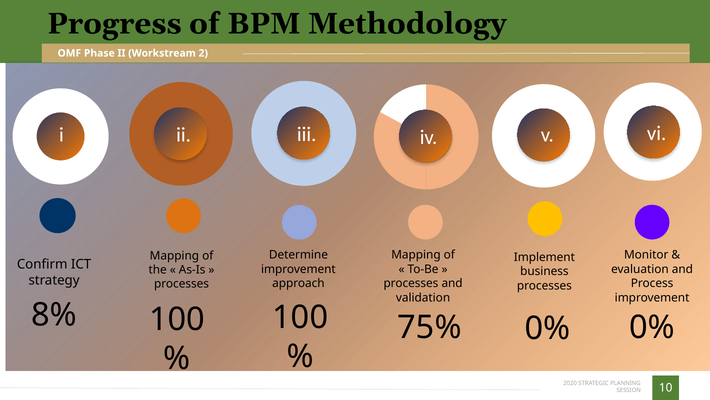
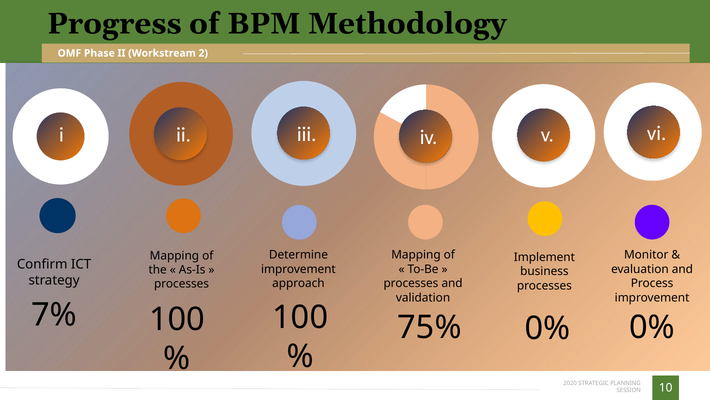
8%: 8% -> 7% (54, 314)
